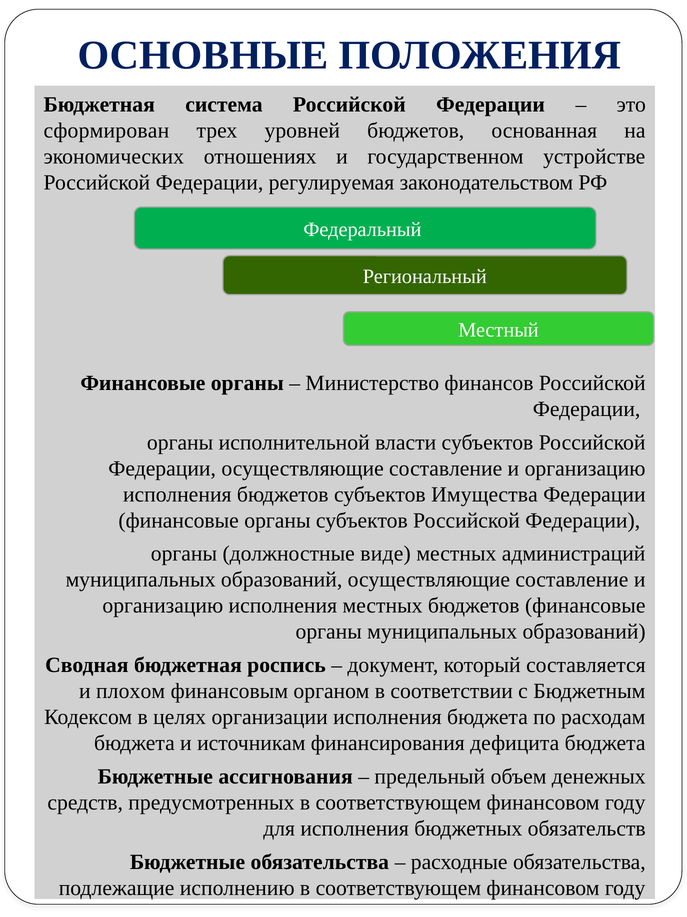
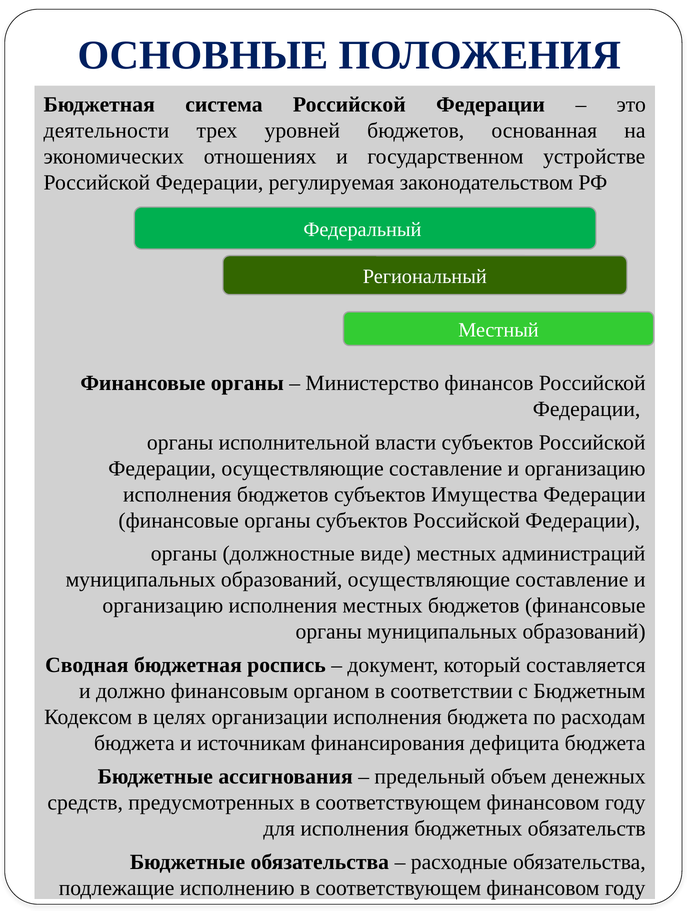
сформирован: сформирован -> деятельности (106, 131)
плохом: плохом -> должно (131, 690)
